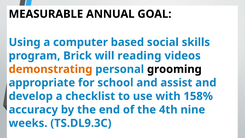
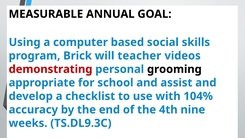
reading: reading -> teacher (139, 56)
demonstrating colour: orange -> red (51, 69)
158%: 158% -> 104% (198, 96)
